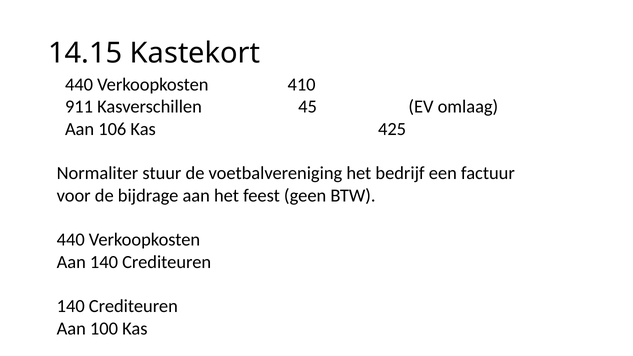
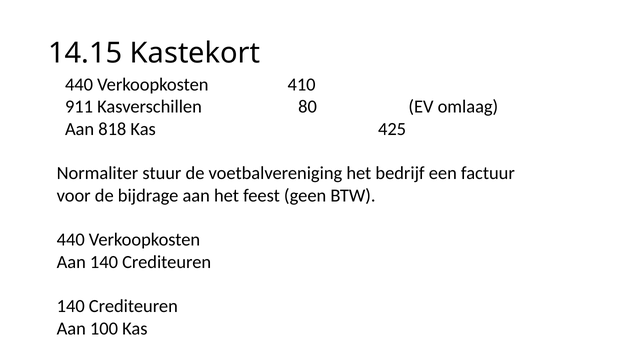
45: 45 -> 80 (308, 107)
106: 106 -> 818 (112, 129)
